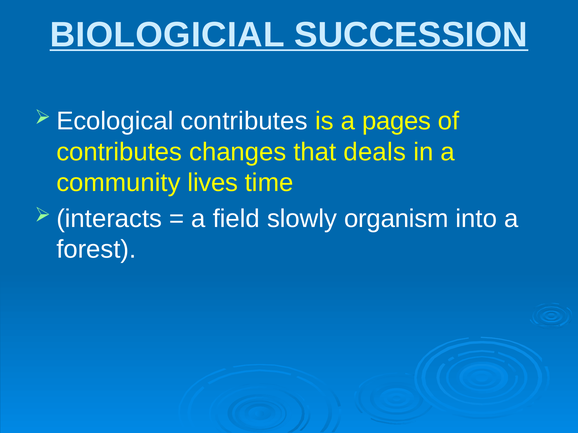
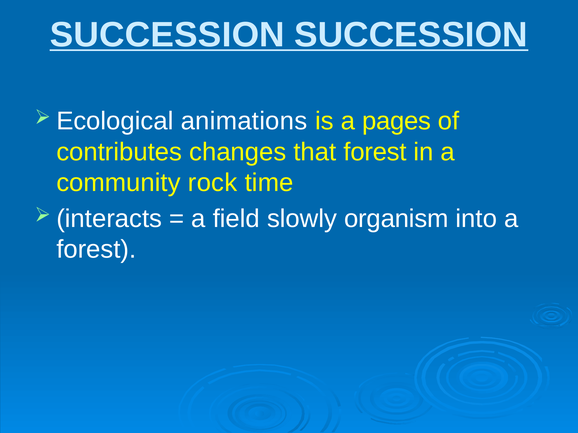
BIOLOGICIAL: BIOLOGICIAL -> SUCCESSION (167, 35)
Ecological contributes: contributes -> animations (244, 121)
that deals: deals -> forest (375, 152)
lives: lives -> rock (213, 183)
